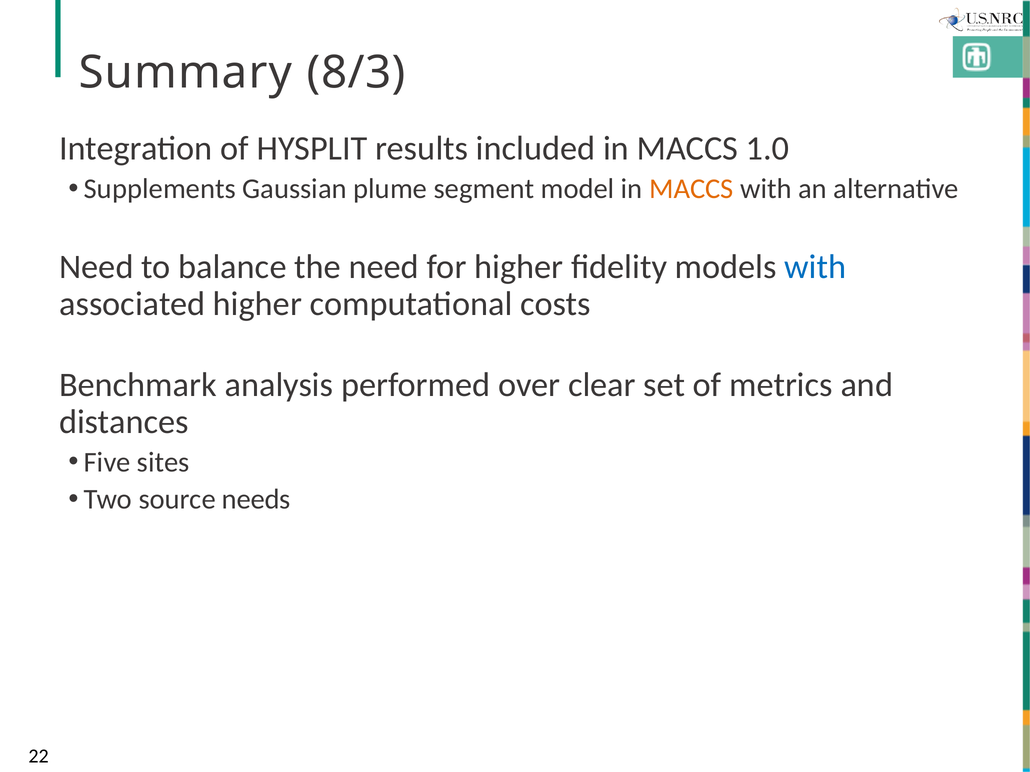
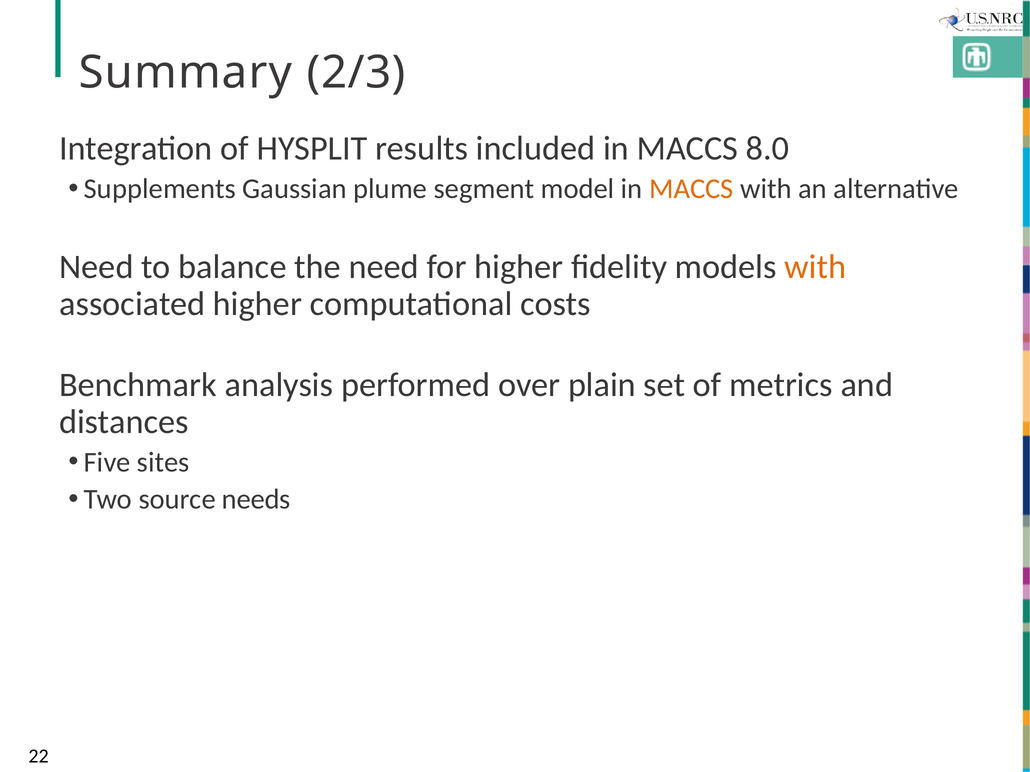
8/3: 8/3 -> 2/3 (356, 73)
1.0: 1.0 -> 8.0 (767, 149)
with colour: blue -> orange (815, 267)
clear: clear -> plain (602, 385)
